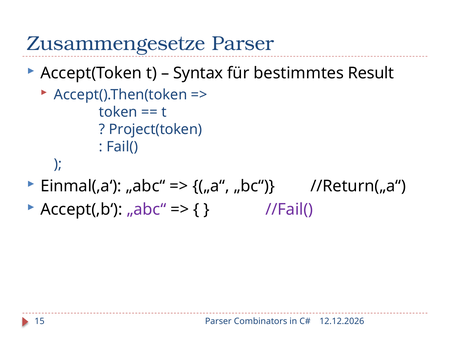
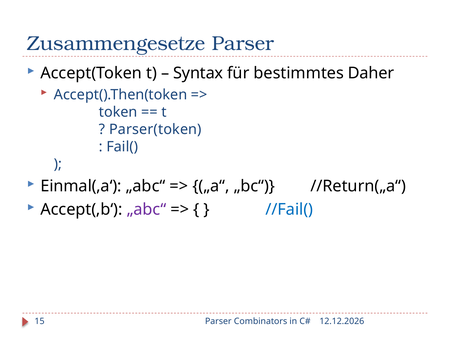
Result: Result -> Daher (371, 73)
Project(token: Project(token -> Parser(token (155, 129)
//Fail( colour: purple -> blue (289, 209)
